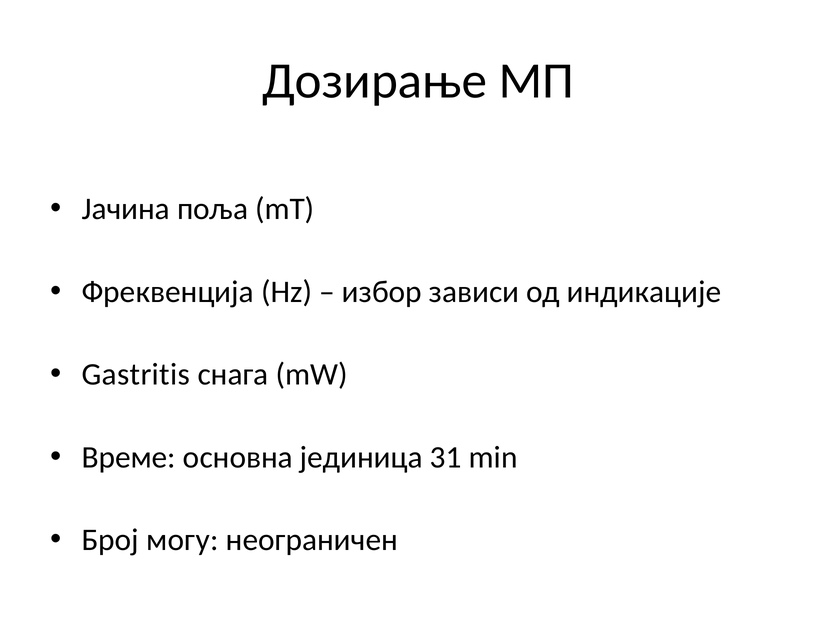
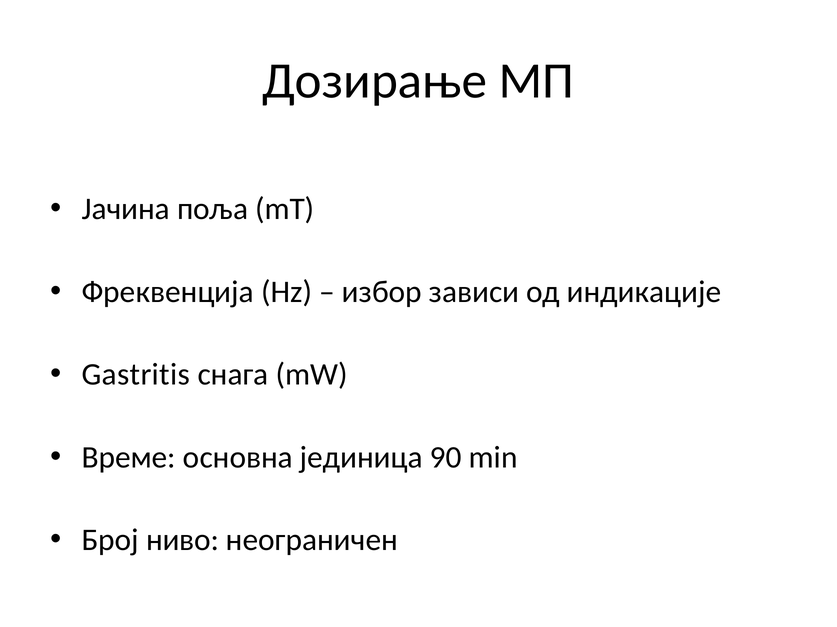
31: 31 -> 90 (446, 458)
могу: могу -> ниво (182, 541)
